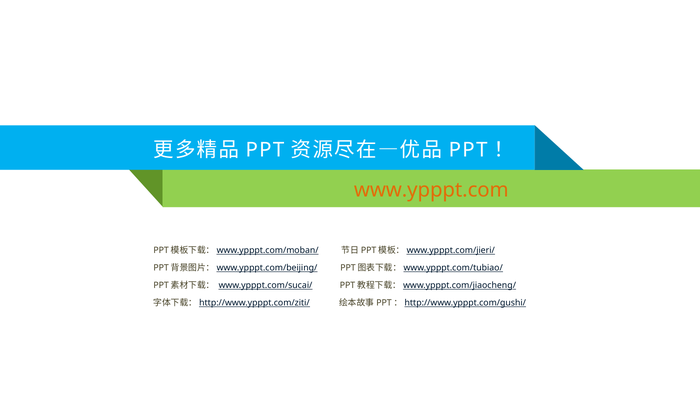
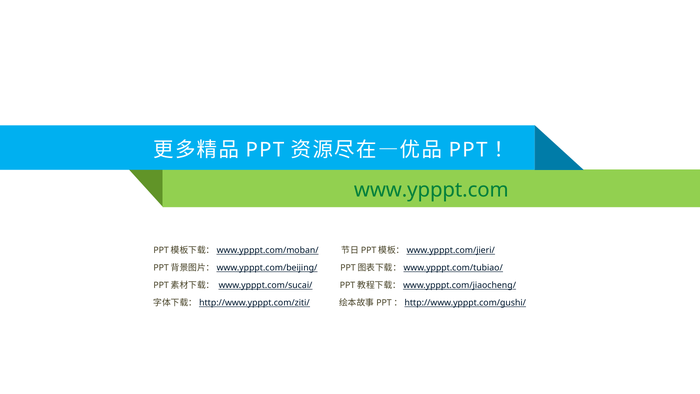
www.ypppt.com colour: orange -> green (431, 190)
